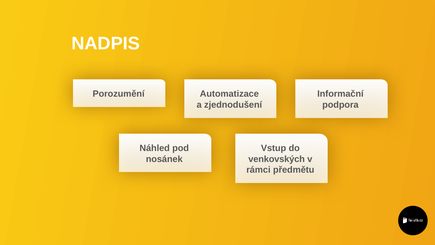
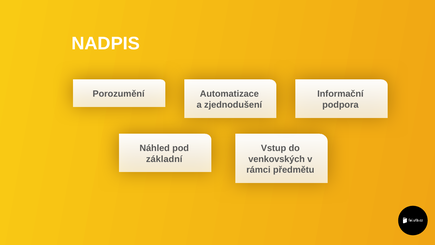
nosánek: nosánek -> základní (164, 159)
